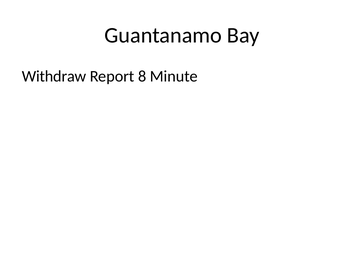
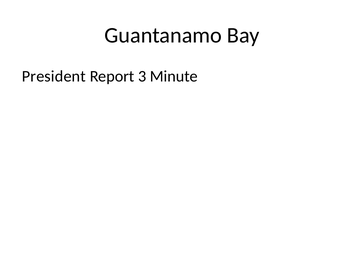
Withdraw: Withdraw -> President (54, 76)
8: 8 -> 3 (142, 76)
